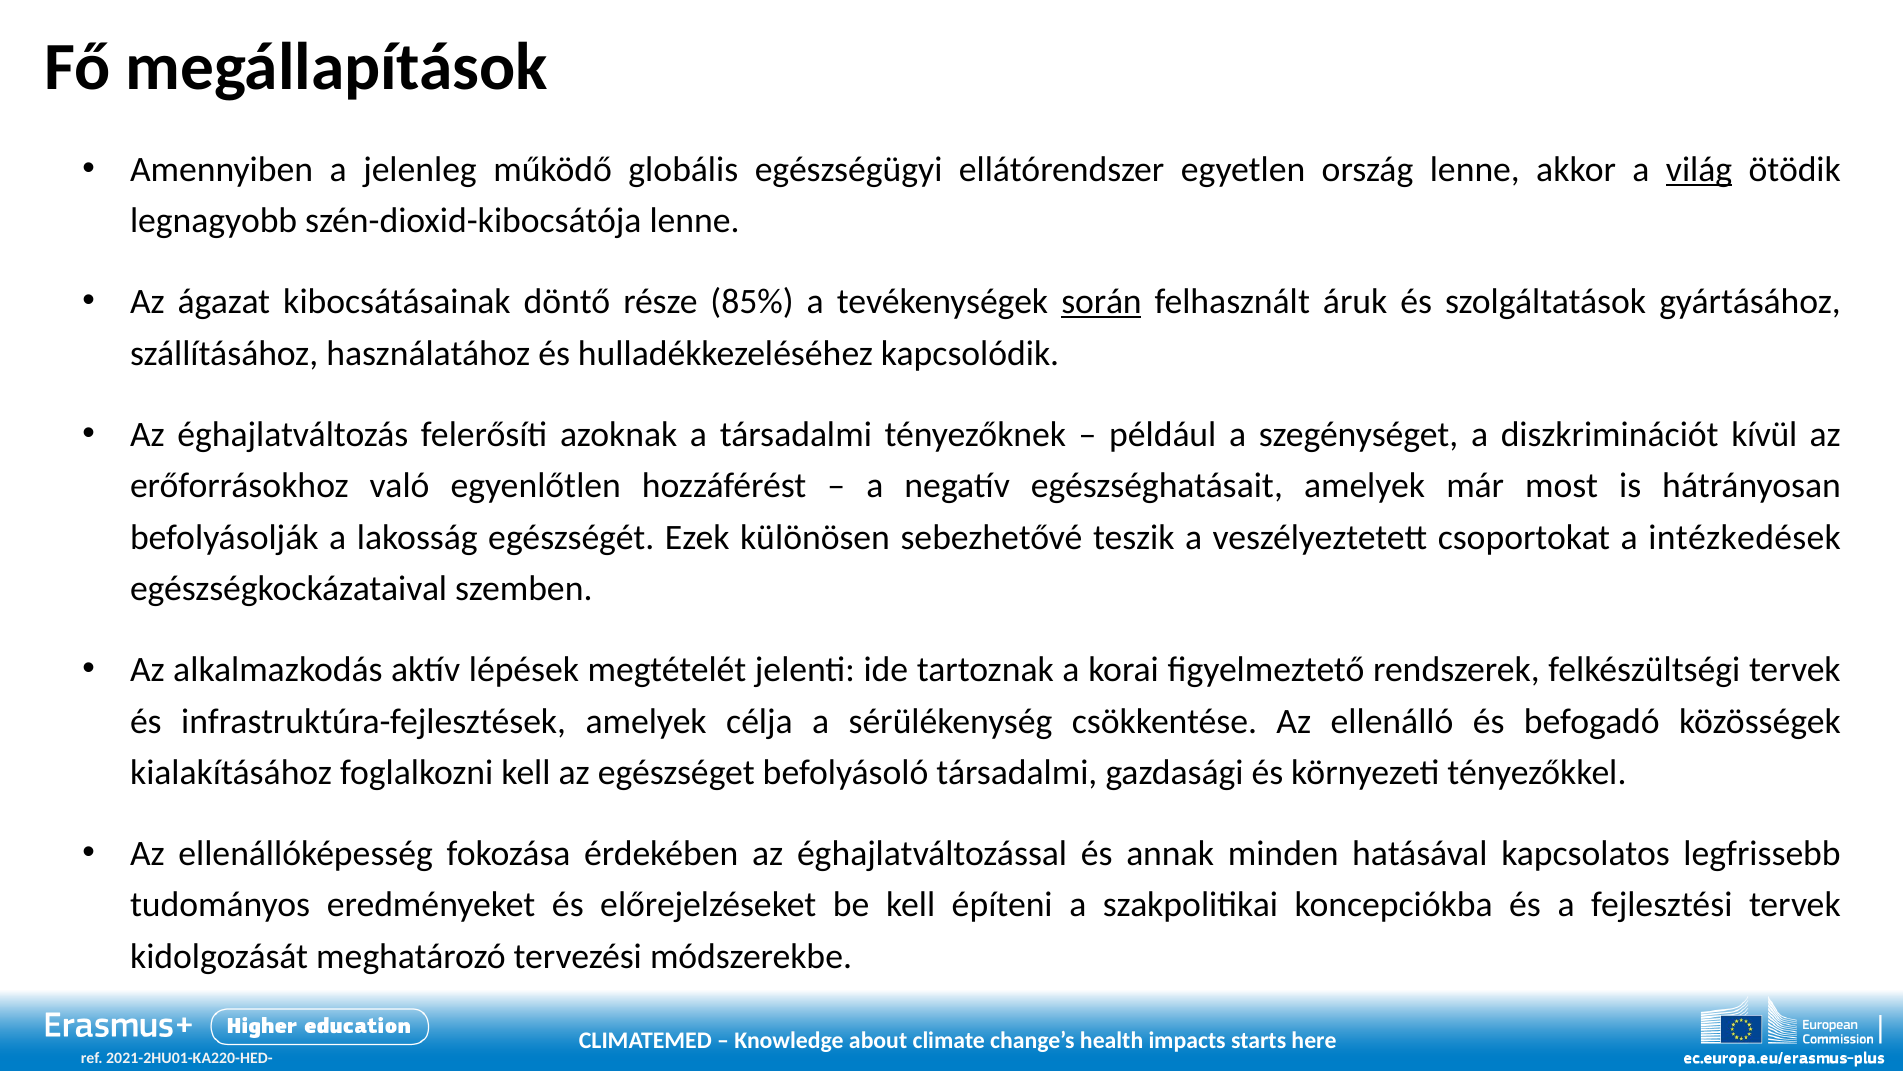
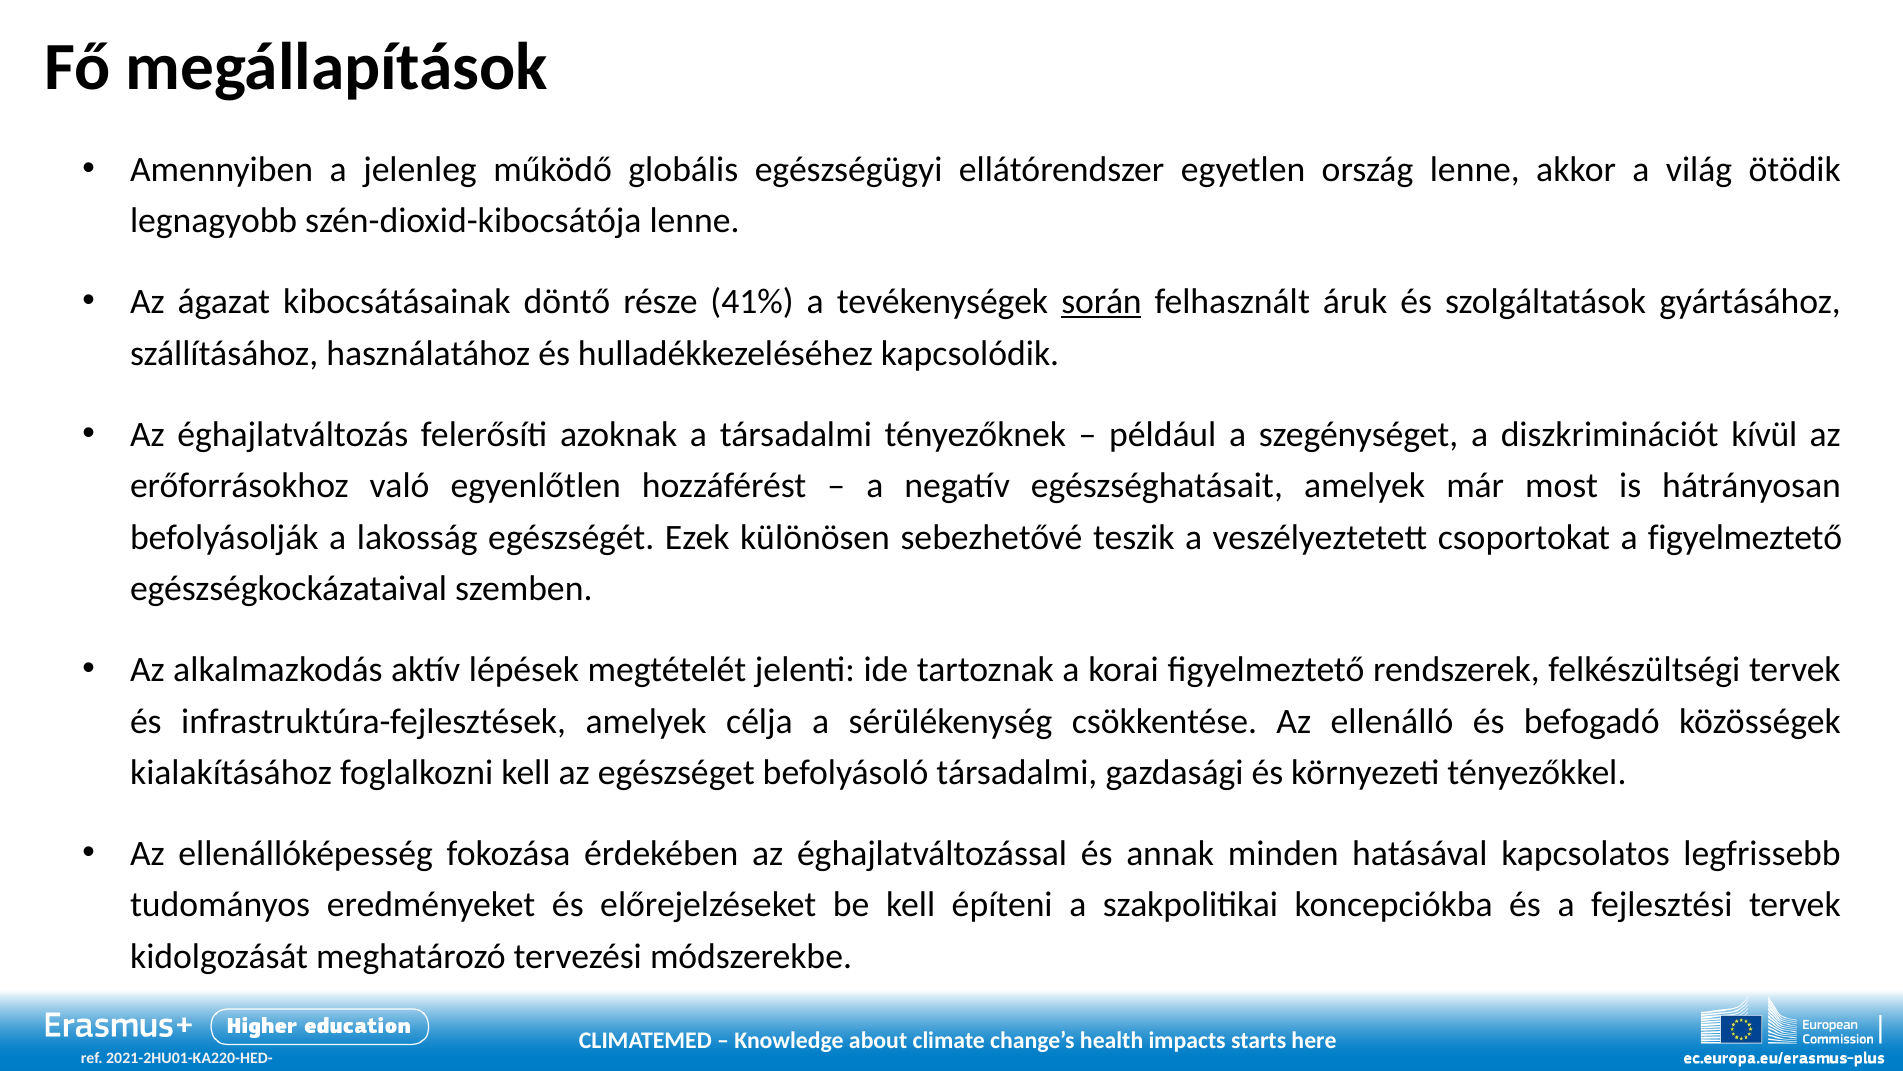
világ underline: present -> none (1699, 169)
85%: 85% -> 41% (752, 302)
a intézkedések: intézkedések -> figyelmeztető (1745, 537)
